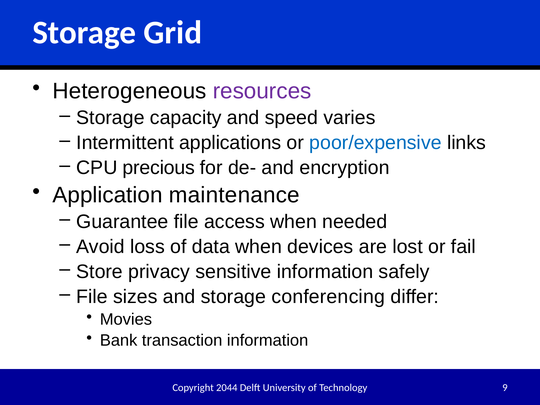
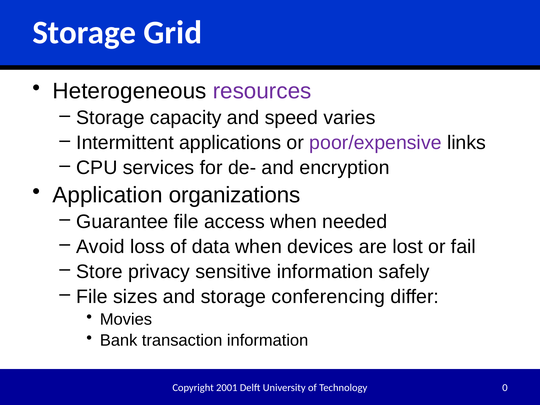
poor/expensive colour: blue -> purple (375, 143)
precious: precious -> services (159, 168)
maintenance: maintenance -> organizations (235, 195)
2044: 2044 -> 2001 (227, 388)
9: 9 -> 0 (505, 388)
